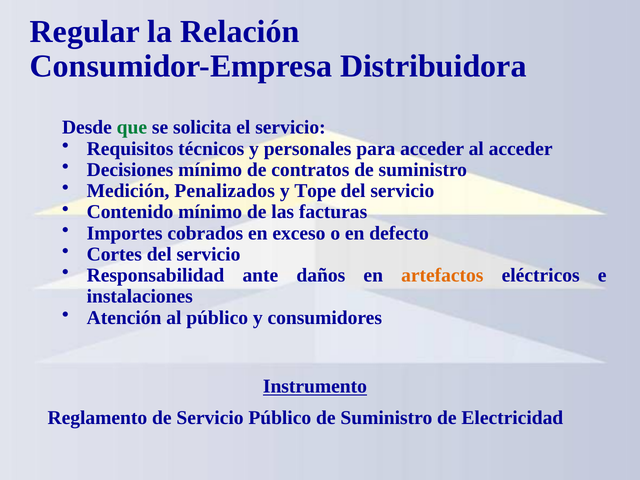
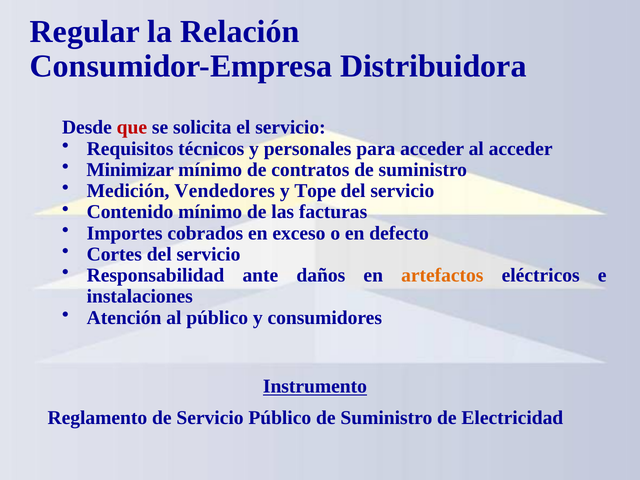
que colour: green -> red (132, 128)
Decisiones: Decisiones -> Minimizar (130, 170)
Penalizados: Penalizados -> Vendedores (225, 191)
